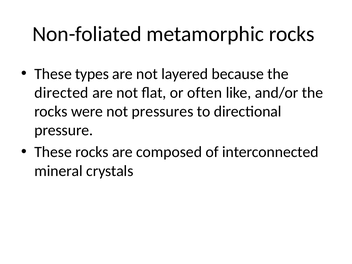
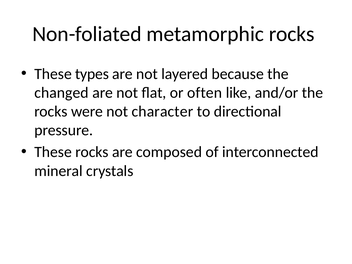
directed: directed -> changed (62, 93)
pressures: pressures -> character (162, 111)
